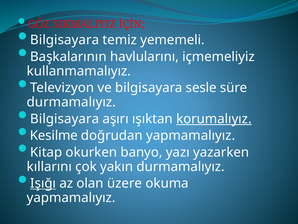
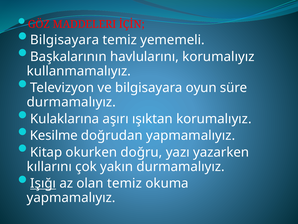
SIKMALIYIZ: SIKMALIYIZ -> MADDELERI (84, 24)
havlularını içmemeliyiz: içmemeliyiz -> korumalıyız (218, 57)
sesle: sesle -> oyun (201, 88)
Bilgisayara: Bilgisayara -> Kulaklarına (65, 119)
korumalıyız underline: present -> none (214, 119)
banyo: banyo -> doğru (141, 152)
olan üzere: üzere -> temiz (125, 183)
